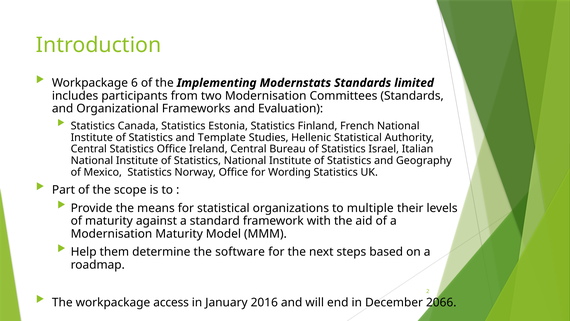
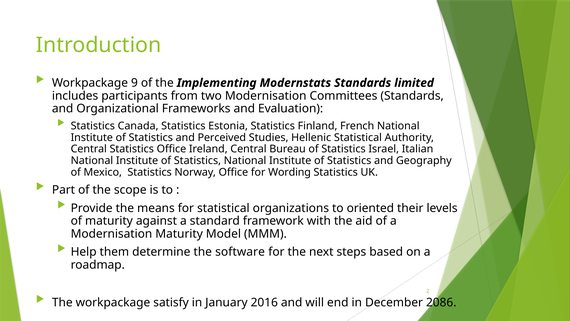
6: 6 -> 9 (134, 83)
Template: Template -> Perceived (222, 137)
multiple: multiple -> oriented (370, 208)
access: access -> satisfy (171, 302)
2066: 2066 -> 2086 (441, 302)
